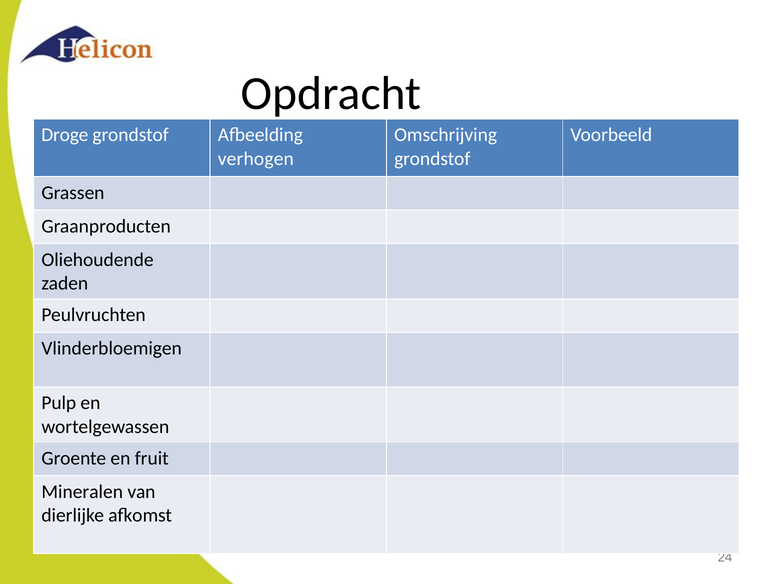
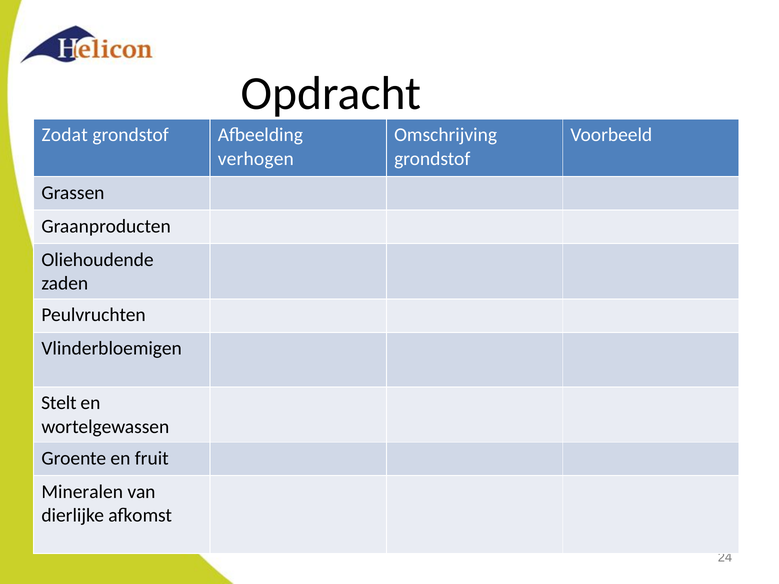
Droge: Droge -> Zodat (65, 135)
Pulp: Pulp -> Stelt (59, 403)
